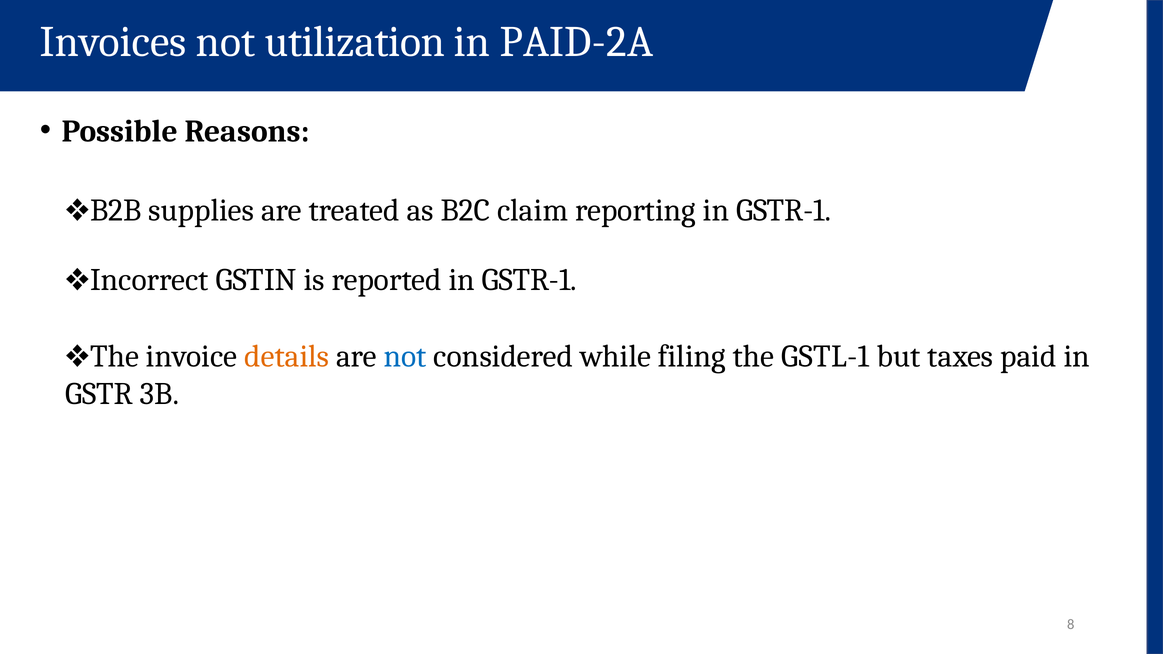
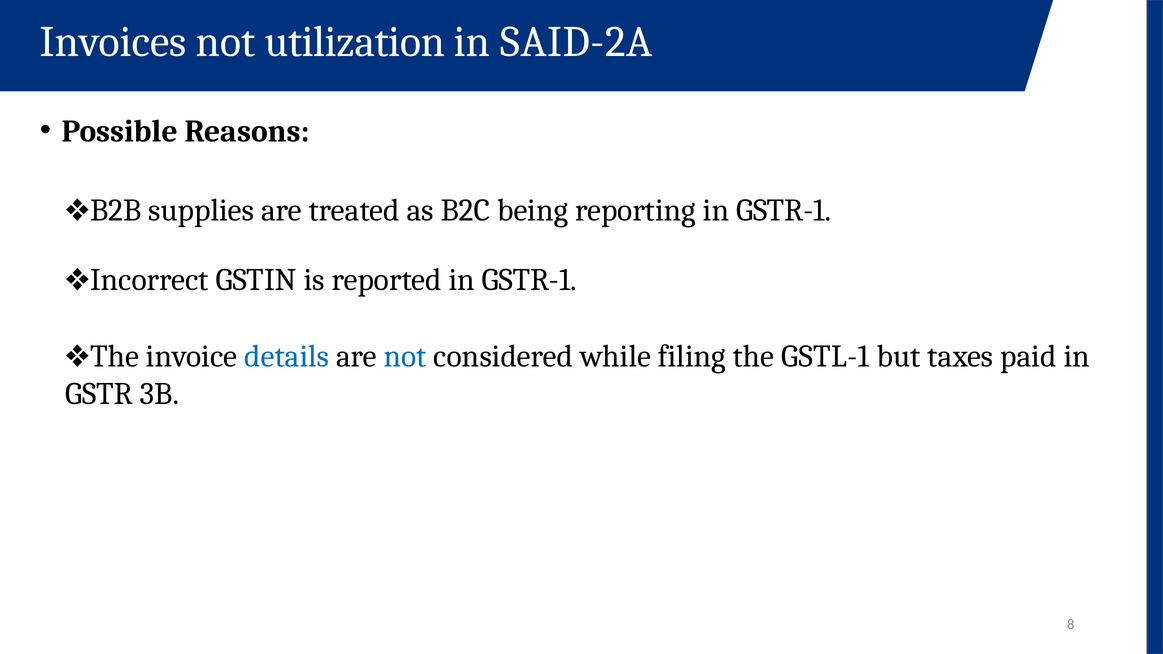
PAID-2A: PAID-2A -> SAID-2A (576, 42)
claim: claim -> being (533, 211)
details colour: orange -> blue (287, 356)
